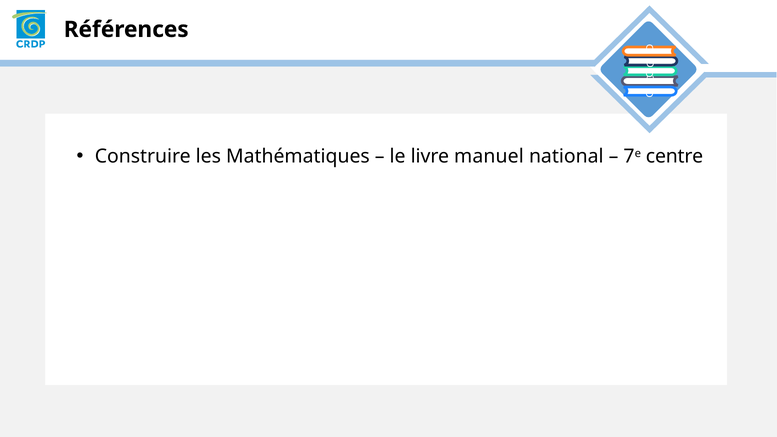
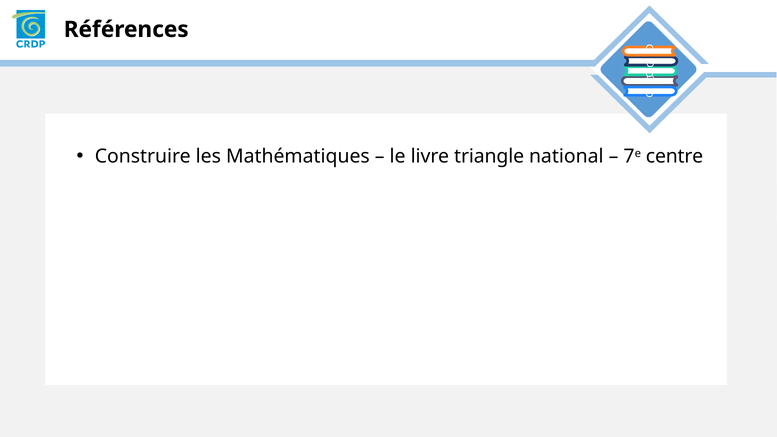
manuel: manuel -> triangle (489, 156)
